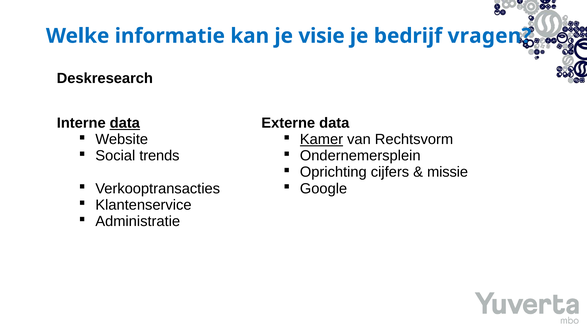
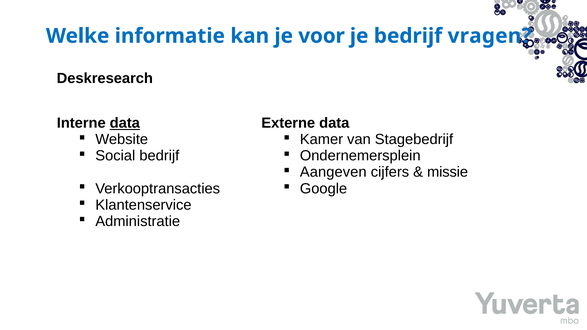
visie: visie -> voor (322, 36)
Kamer underline: present -> none (321, 140)
Rechtsvorm: Rechtsvorm -> Stagebedrijf (414, 140)
Social trends: trends -> bedrijf (159, 156)
Oprichting: Oprichting -> Aangeven (333, 172)
